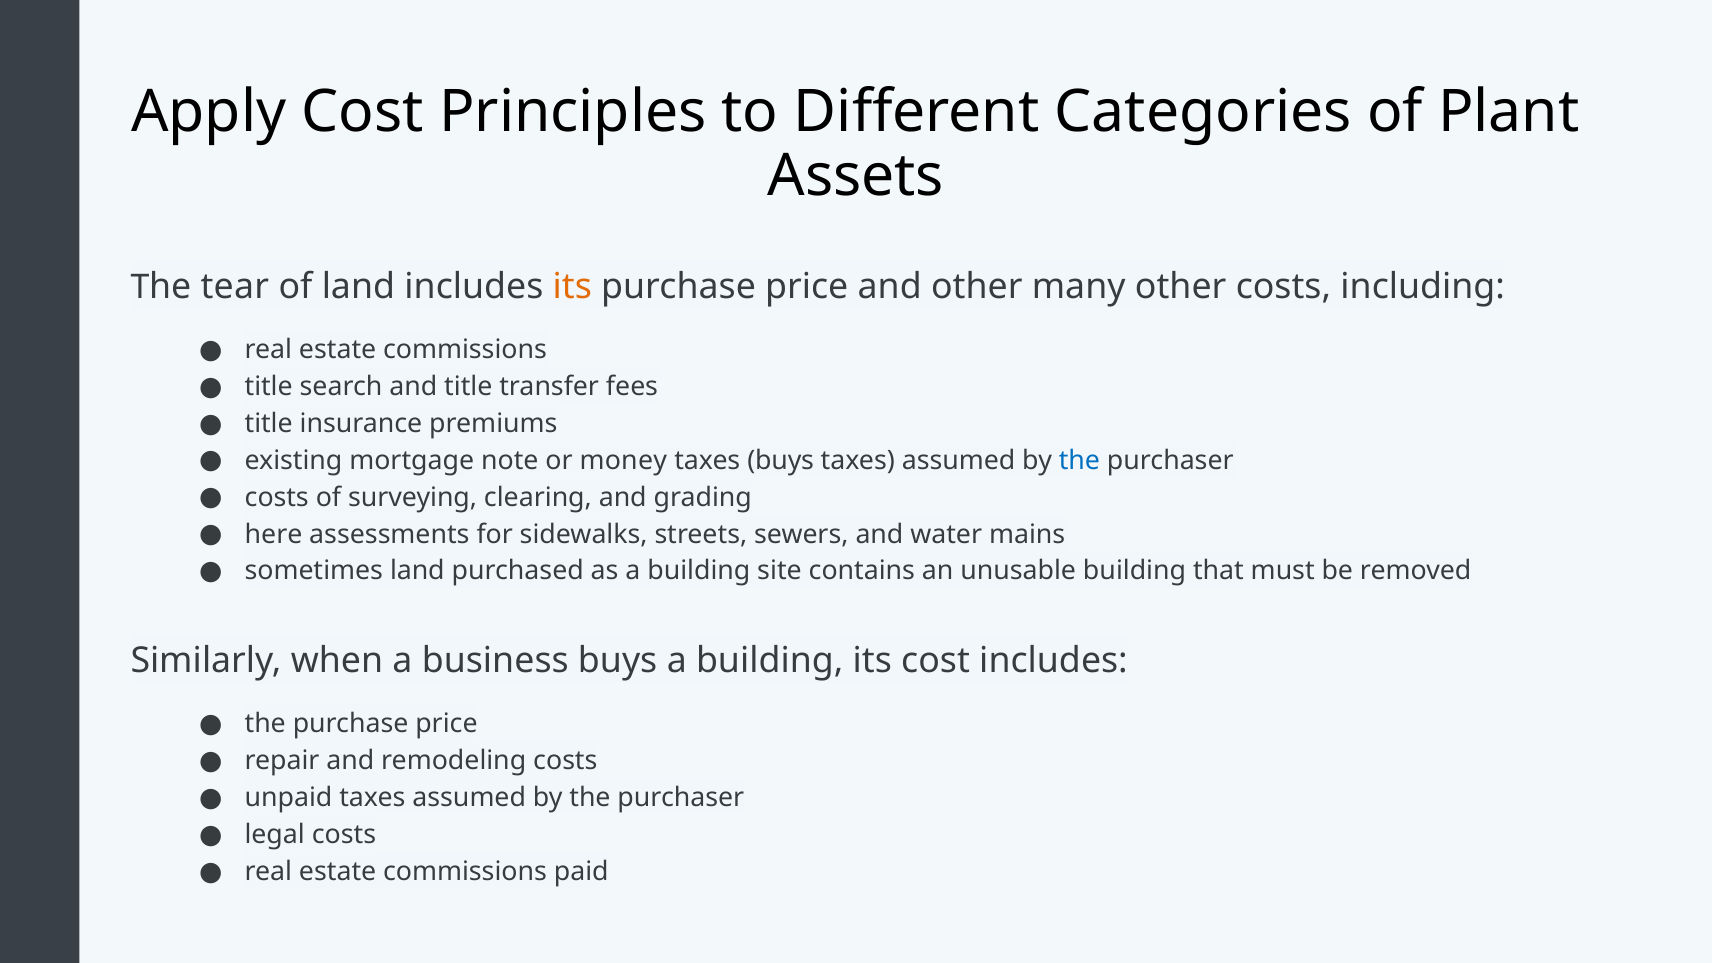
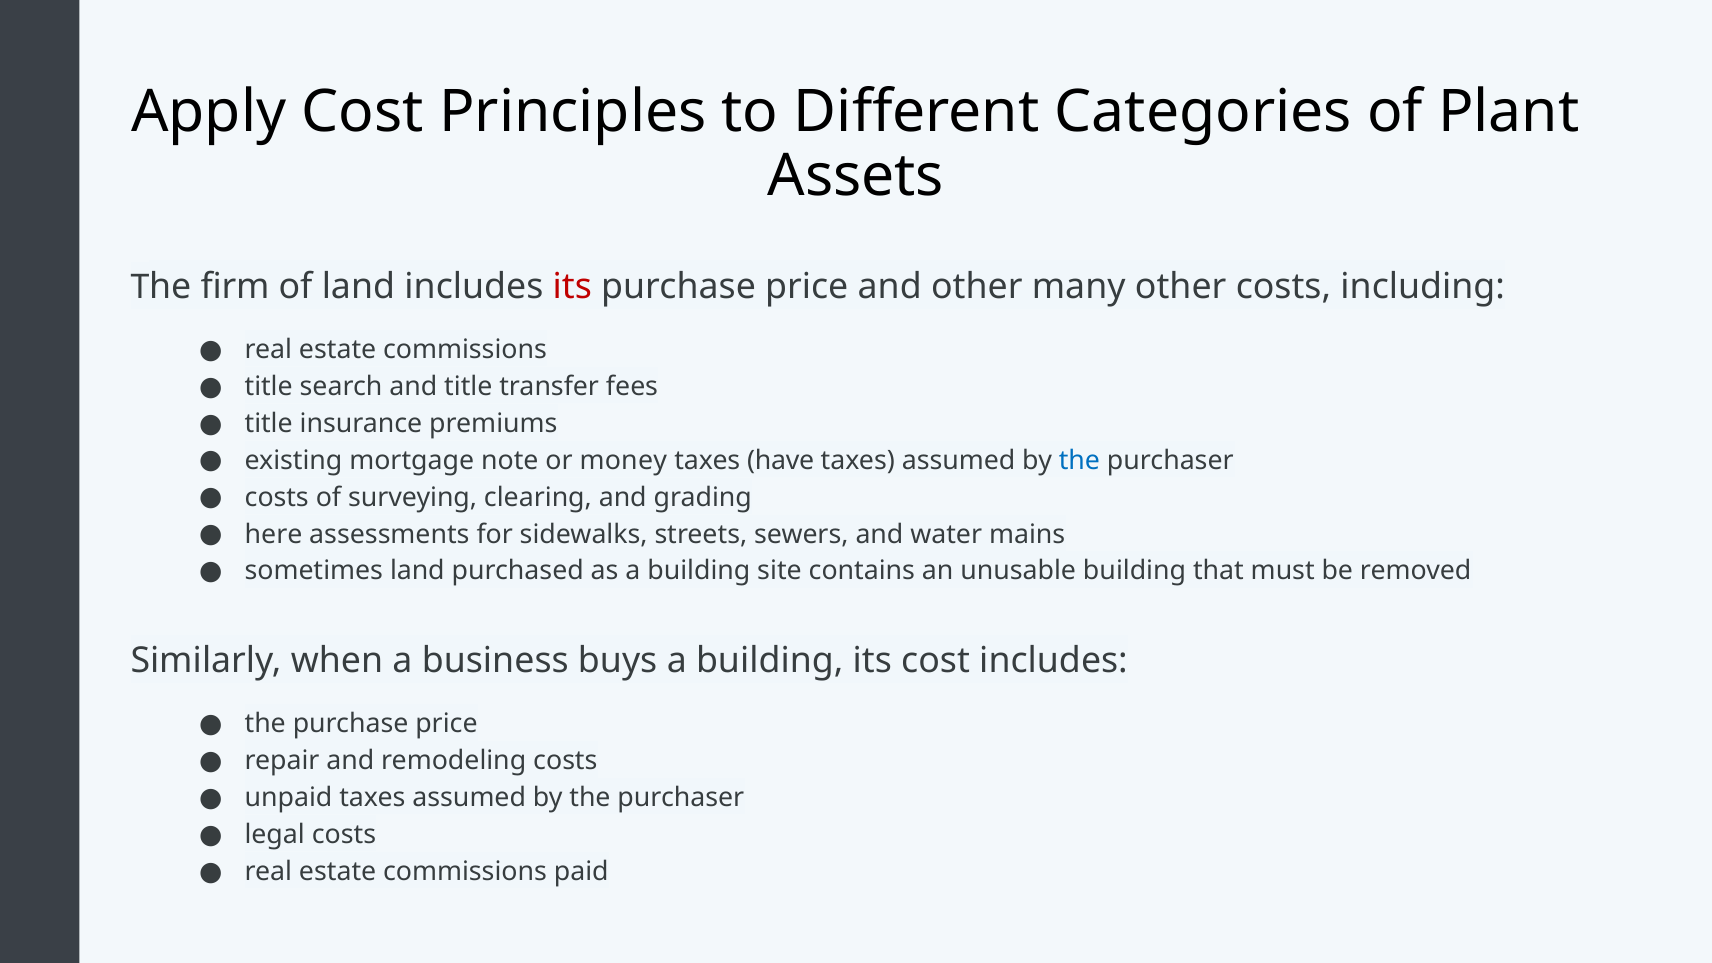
tear: tear -> firm (235, 287)
its colour: orange -> red (572, 287)
taxes buys: buys -> have (781, 460)
